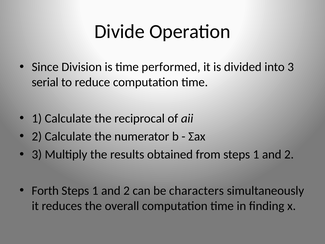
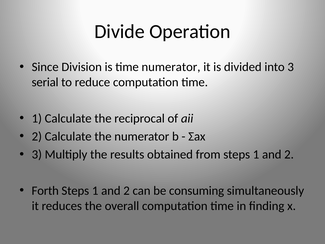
time performed: performed -> numerator (171, 67)
characters: characters -> consuming (197, 191)
